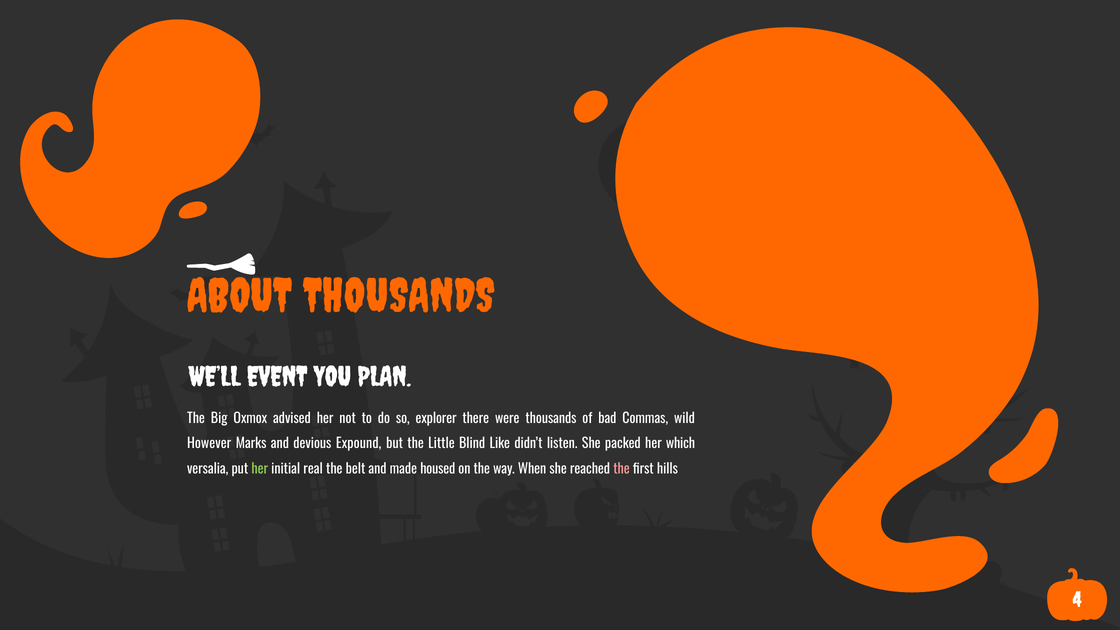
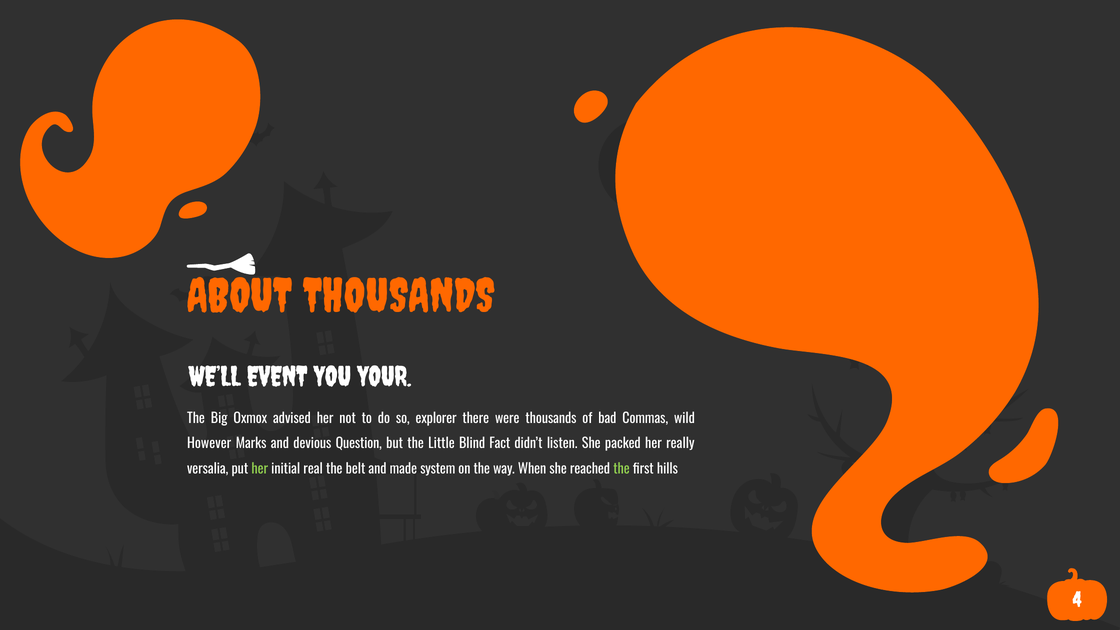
PLAN: PLAN -> YOUR (385, 377)
Expound: Expound -> Question (359, 444)
Like: Like -> Fact (500, 444)
which: which -> really (680, 444)
housed: housed -> system (438, 469)
the colour: pink -> light green (621, 469)
